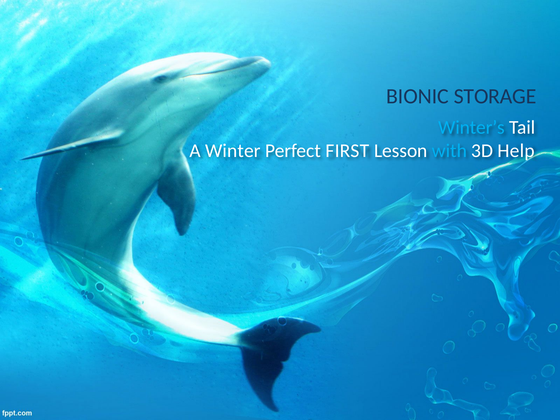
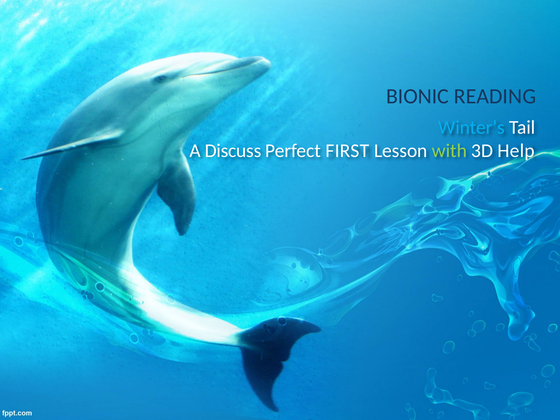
STORAGE: STORAGE -> READING (495, 96)
Winter: Winter -> Discuss (233, 151)
with colour: light blue -> light green (449, 151)
